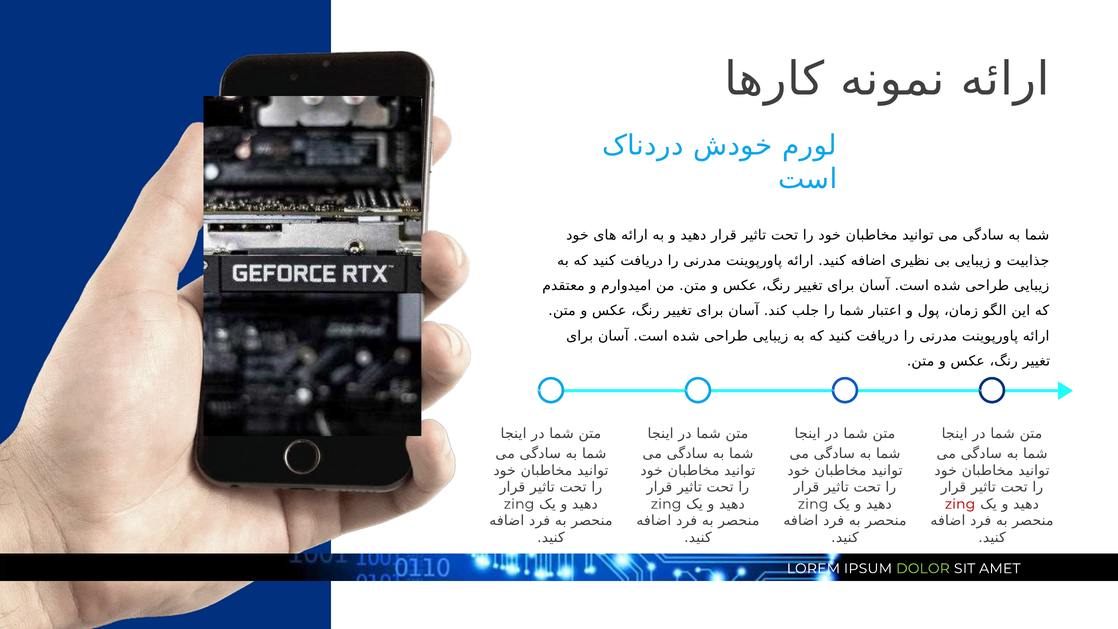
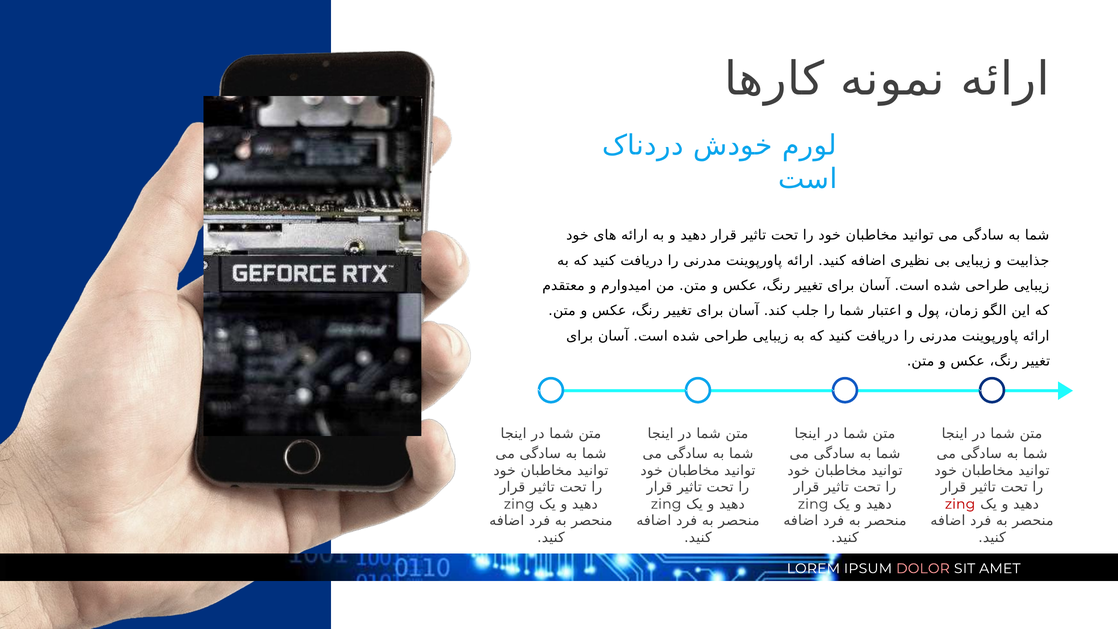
DOLOR colour: light green -> pink (923, 568)
